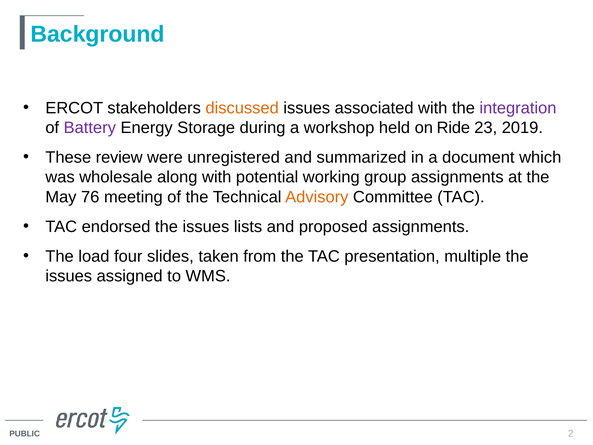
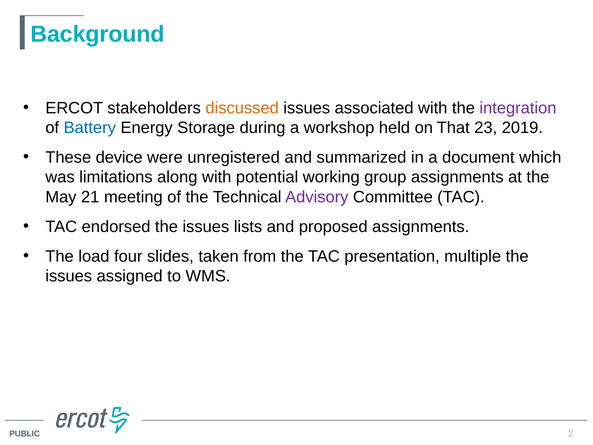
Battery colour: purple -> blue (90, 128)
Ride: Ride -> That (453, 128)
review: review -> device (119, 157)
wholesale: wholesale -> limitations (116, 177)
76: 76 -> 21 (90, 197)
Advisory colour: orange -> purple (317, 197)
